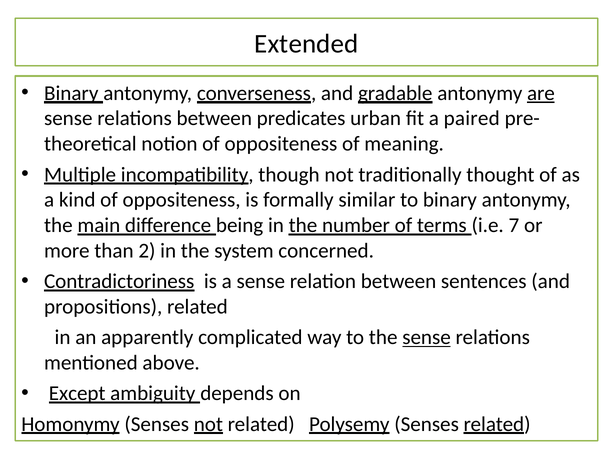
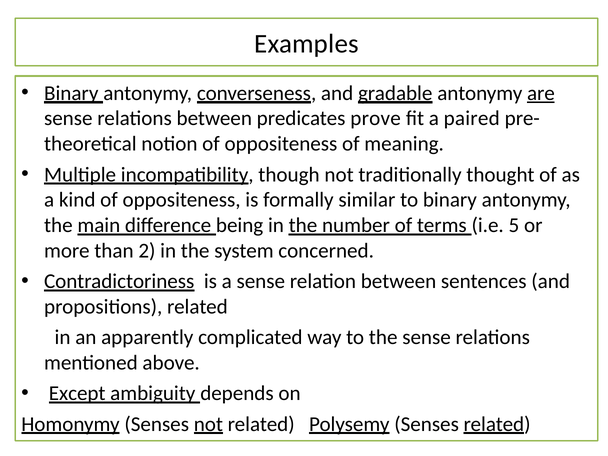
Extended: Extended -> Examples (306, 44)
urban: urban -> prove (376, 119)
7: 7 -> 5 (514, 225)
sense underline: present -> none (427, 337)
